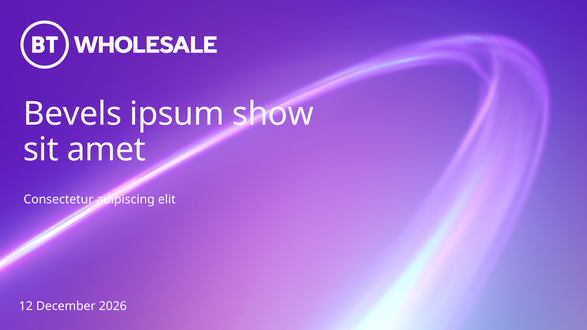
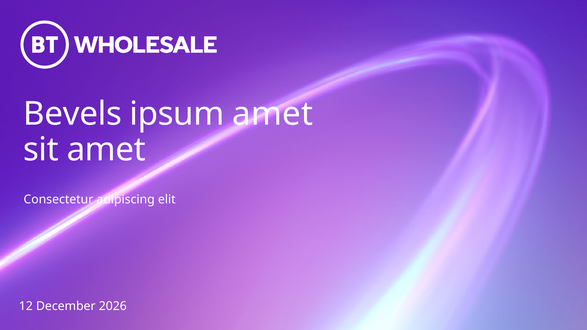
ipsum show: show -> amet (273, 114)
